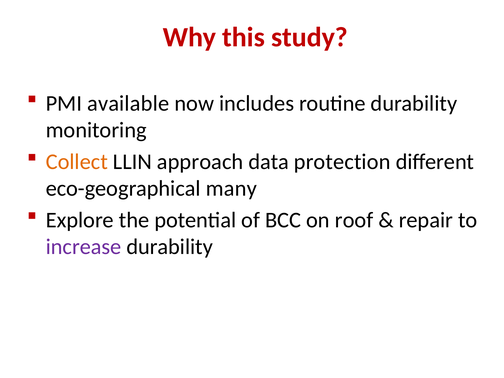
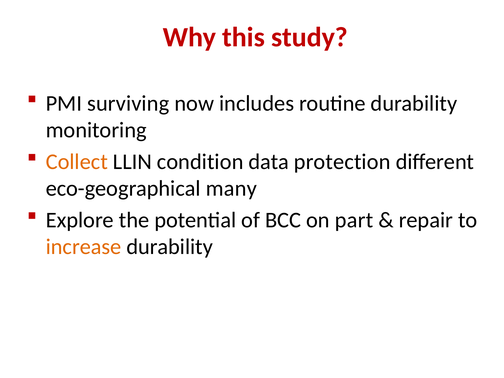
available: available -> surviving (128, 103)
approach: approach -> condition (200, 162)
roof: roof -> part (354, 220)
increase colour: purple -> orange (84, 247)
